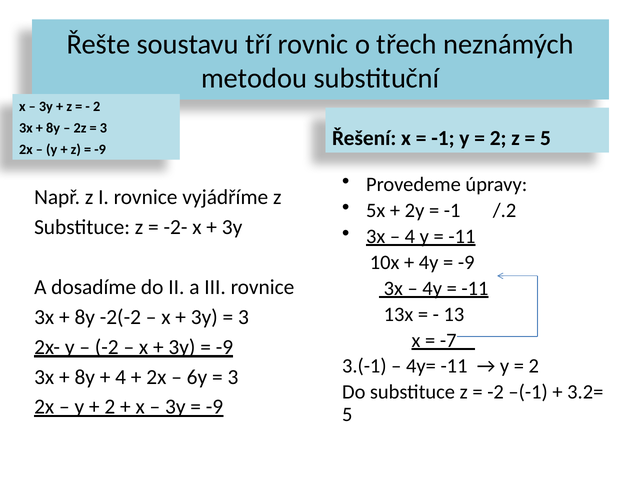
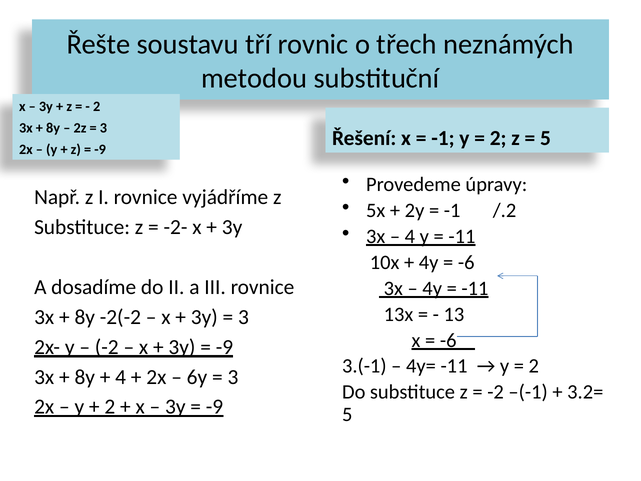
-9: -9 -> -6 (466, 262)
-7: -7 -> -6 (448, 340)
